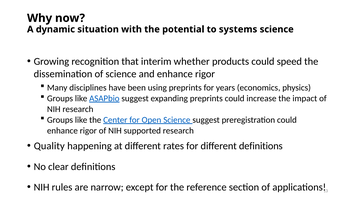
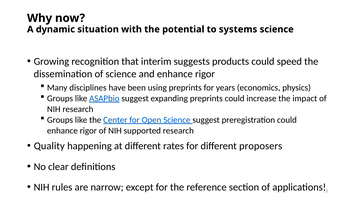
whether: whether -> suggests (192, 61)
different definitions: definitions -> proposers (261, 146)
